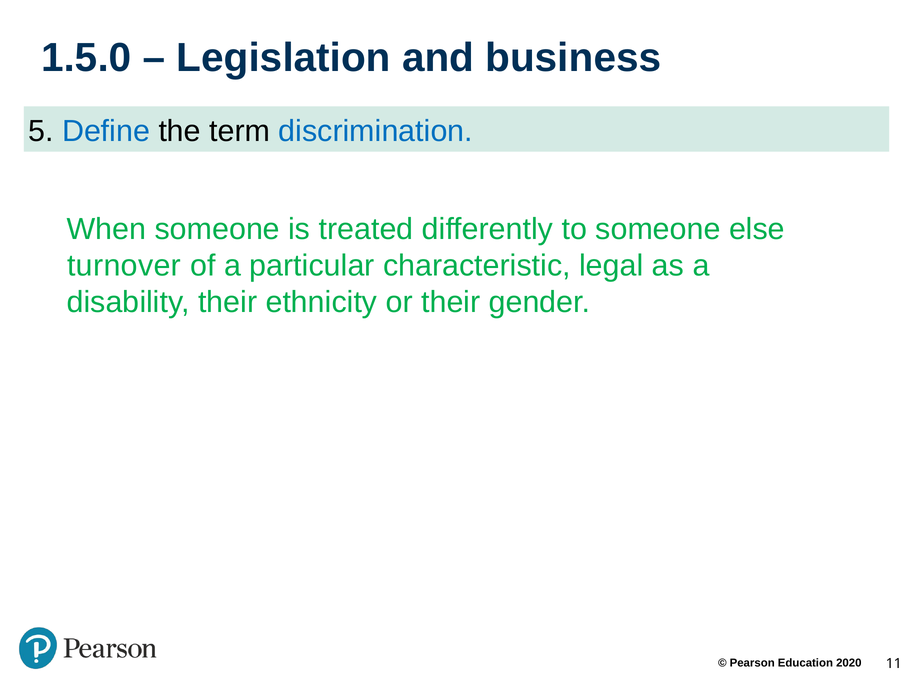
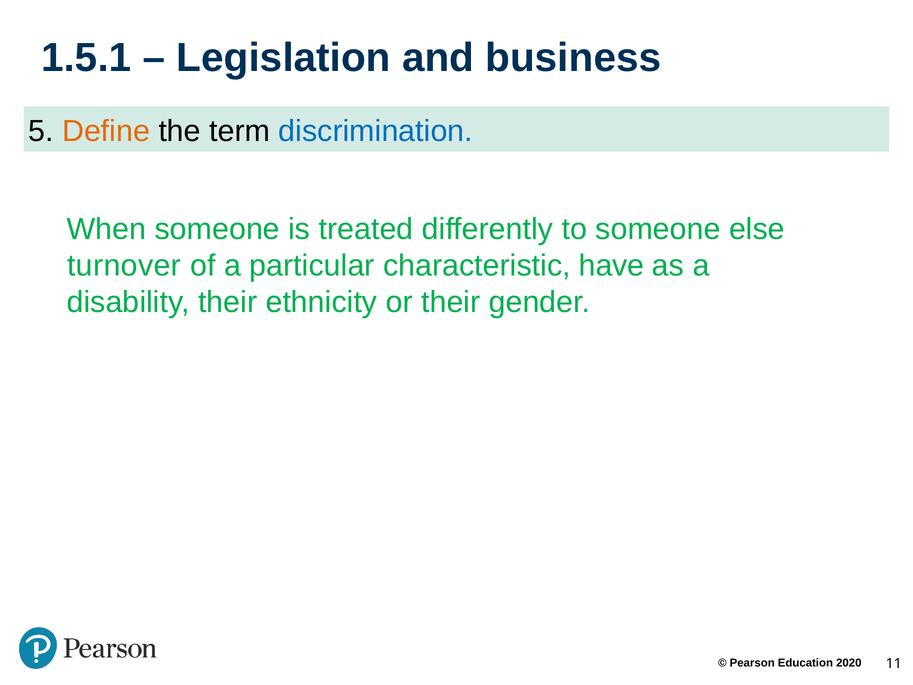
1.5.0: 1.5.0 -> 1.5.1 (86, 58)
Define colour: blue -> orange (106, 131)
legal: legal -> have (611, 266)
